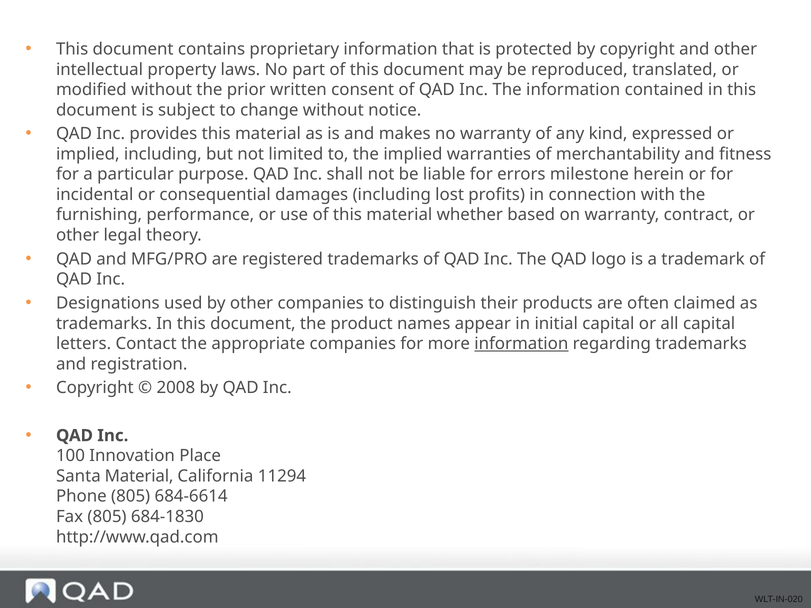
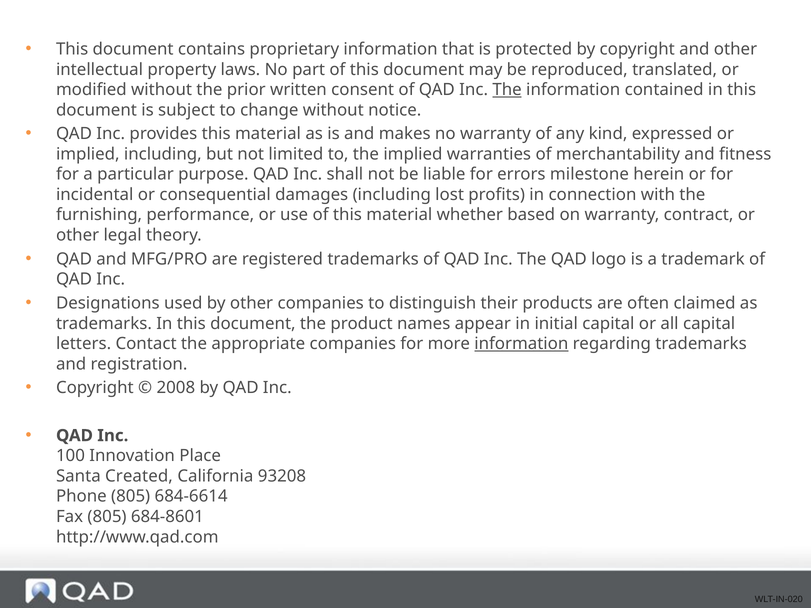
The underline: none -> present (507, 90)
Santa Material: Material -> Created (139, 476)
11294: 11294 -> 93208 (282, 476)
684-1830: 684-1830 -> 684-8601 (167, 517)
